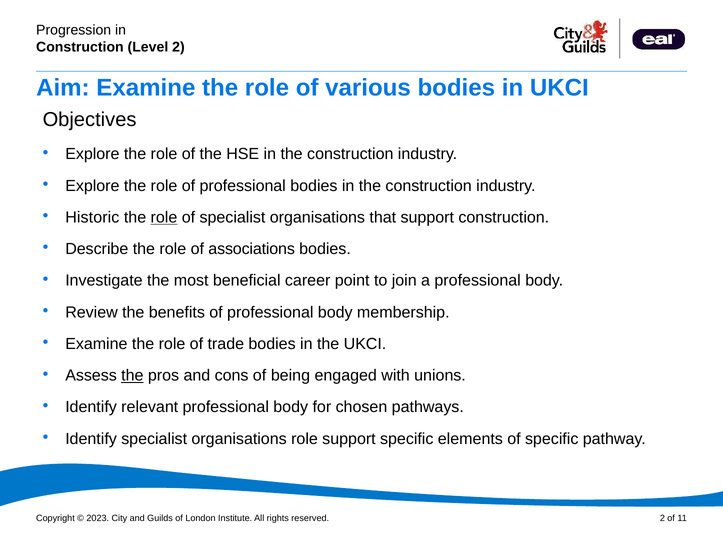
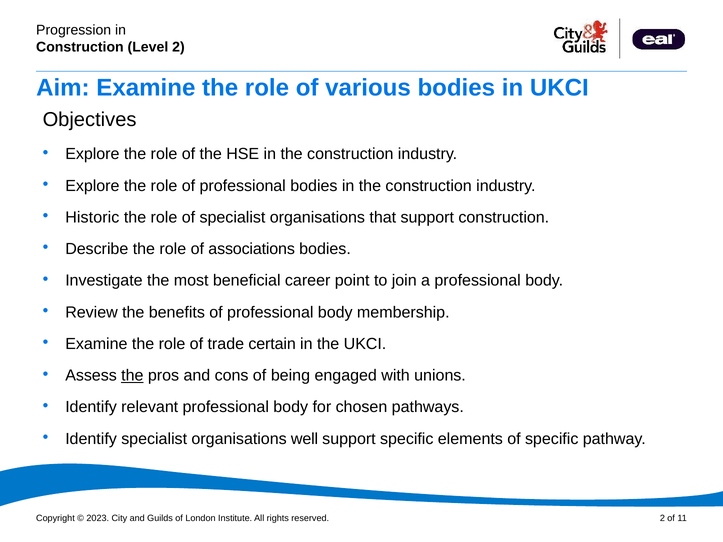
role underline: present -> none (164, 217)
trade bodies: bodies -> certain (272, 344)
organisations role: role -> well (305, 439)
